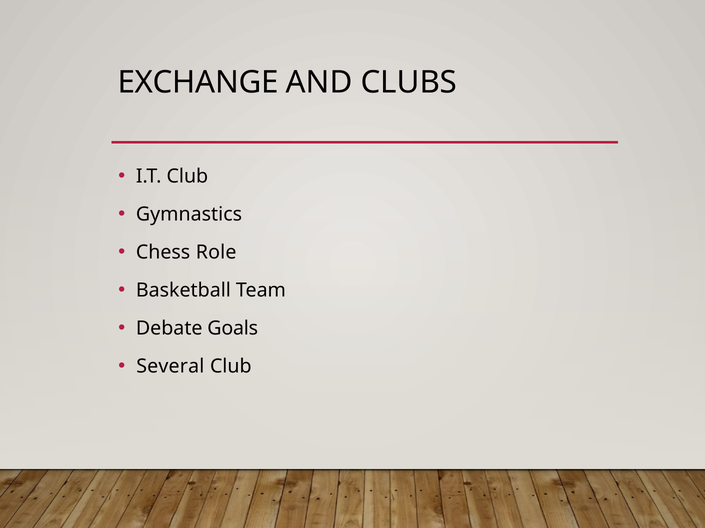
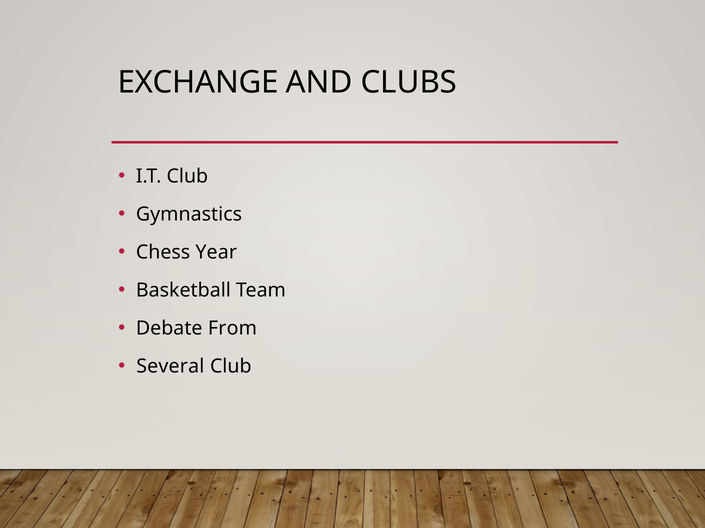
Role: Role -> Year (216, 253)
Goals: Goals -> From (233, 329)
